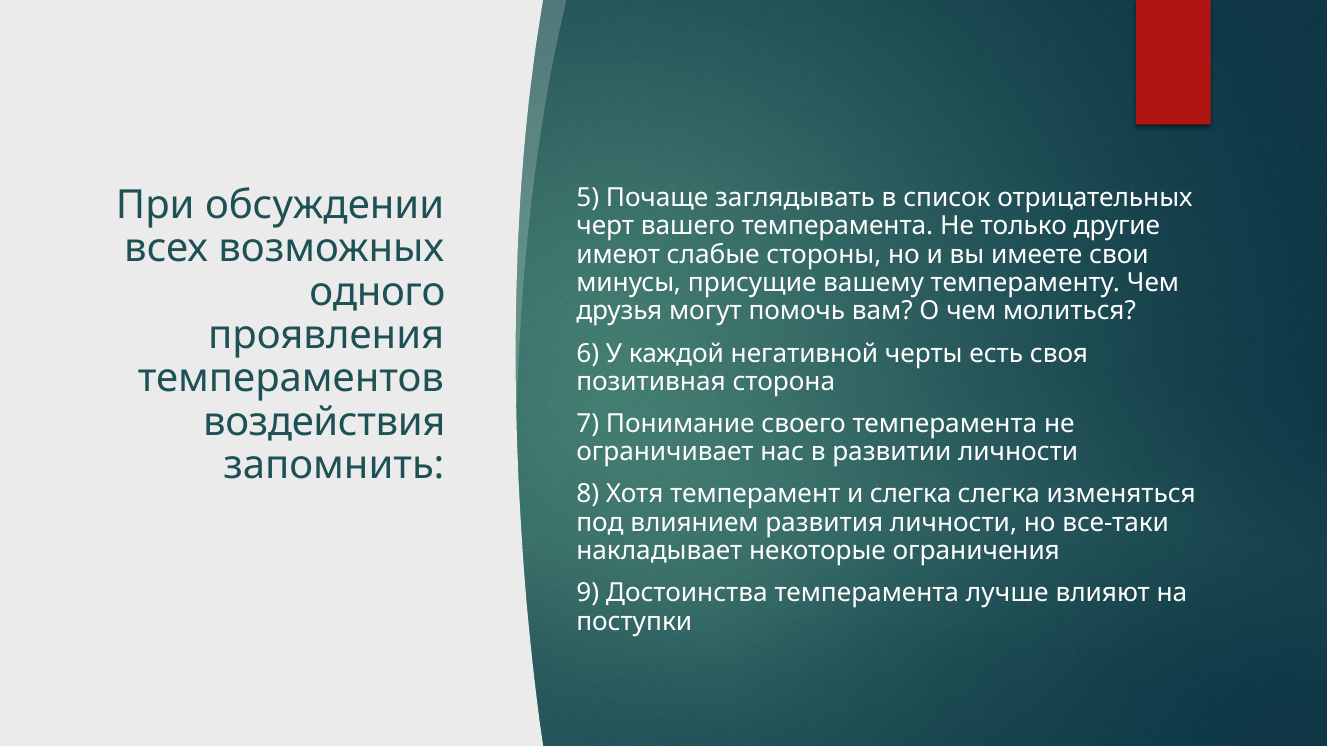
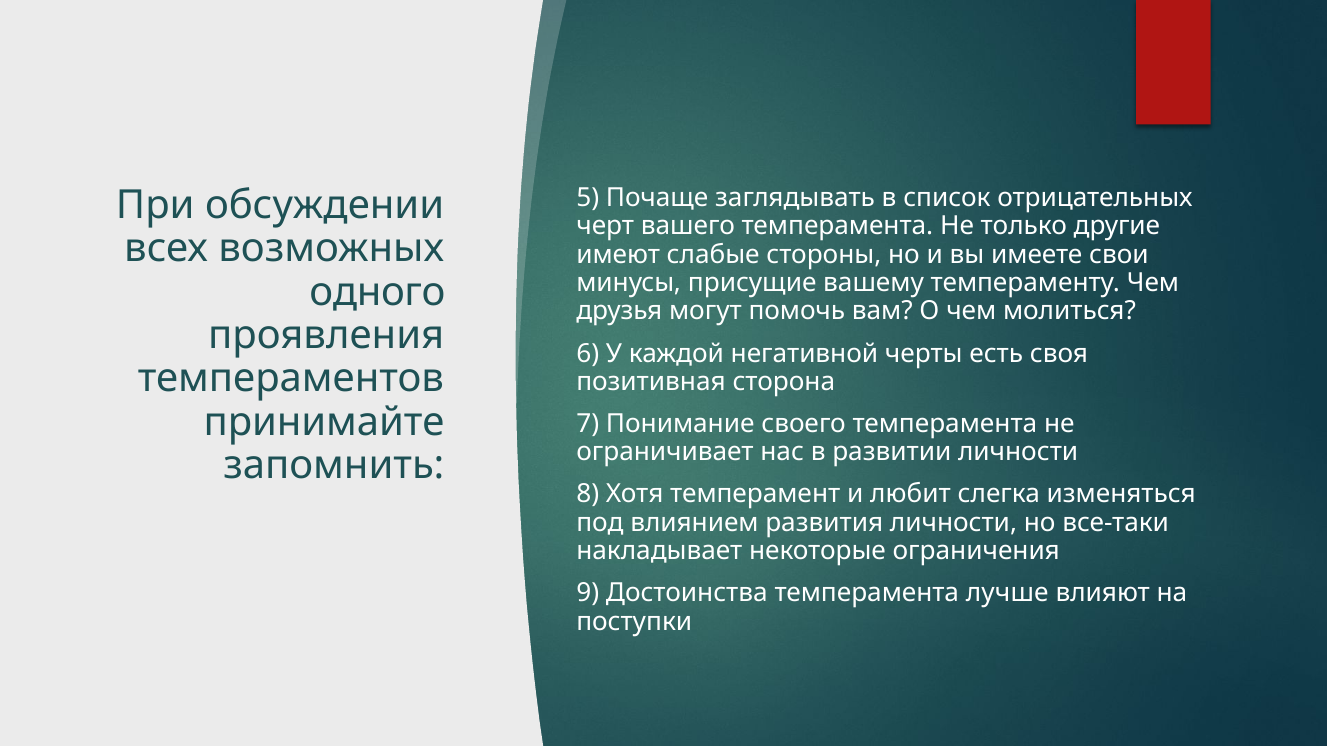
воздействия: воздействия -> принимайте (324, 422)
и слегка: слегка -> любит (911, 495)
